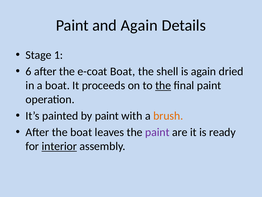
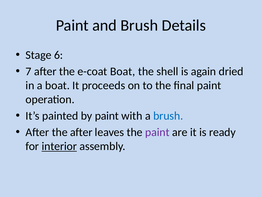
and Again: Again -> Brush (139, 25)
1: 1 -> 6 (59, 55)
6: 6 -> 7 (28, 71)
the underline: present -> none (163, 85)
brush colour: orange -> blue (168, 116)
the boat: boat -> after (81, 132)
